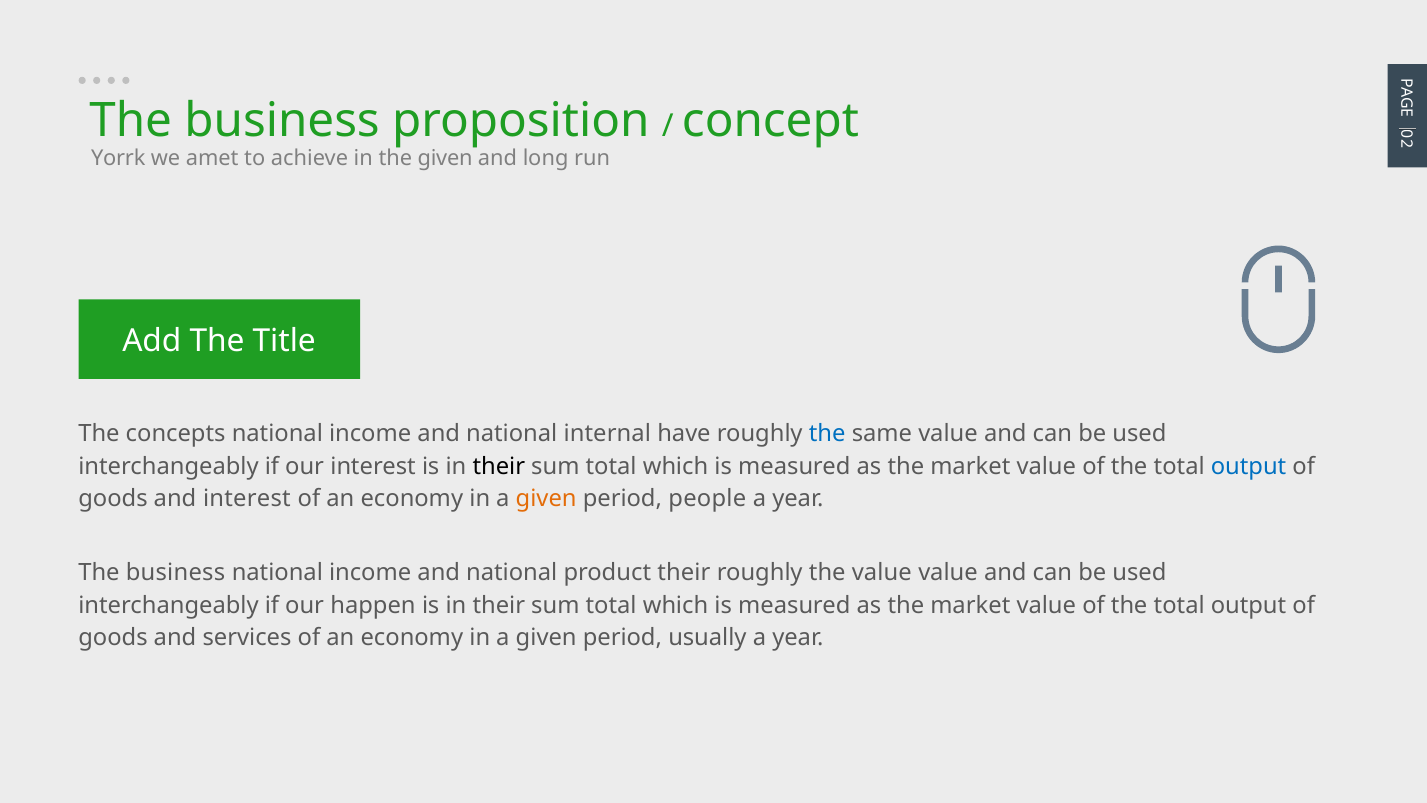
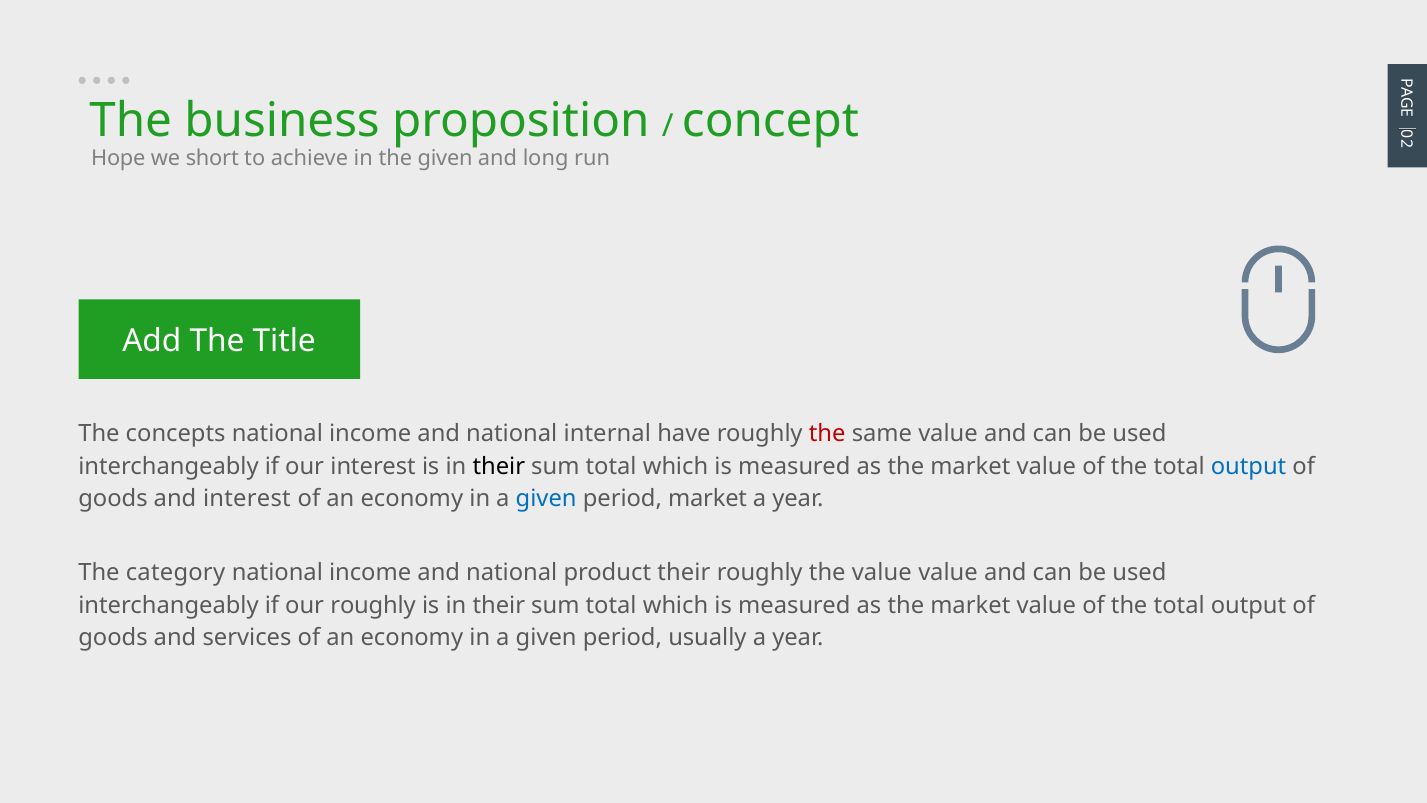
Yorrk: Yorrk -> Hope (118, 158)
amet: amet -> short (212, 158)
the colour: blue -> red (827, 434)
given colour: orange -> blue (546, 499)
period people: people -> market (708, 499)
business: business -> category (176, 573)
our happen: happen -> roughly (373, 605)
